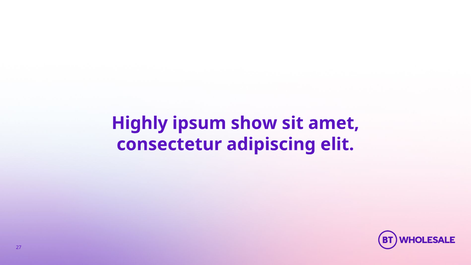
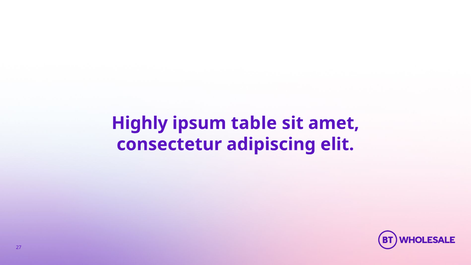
show: show -> table (254, 123)
